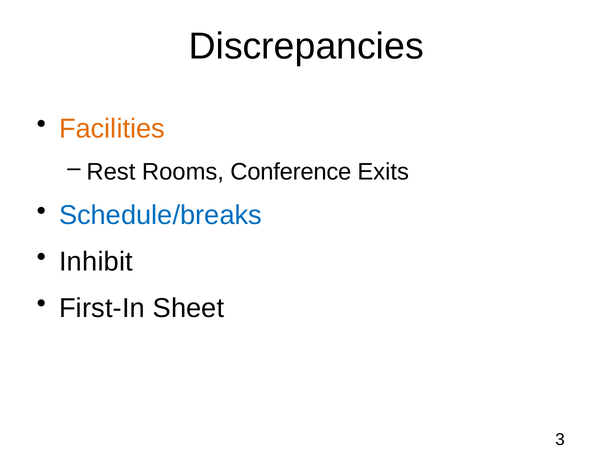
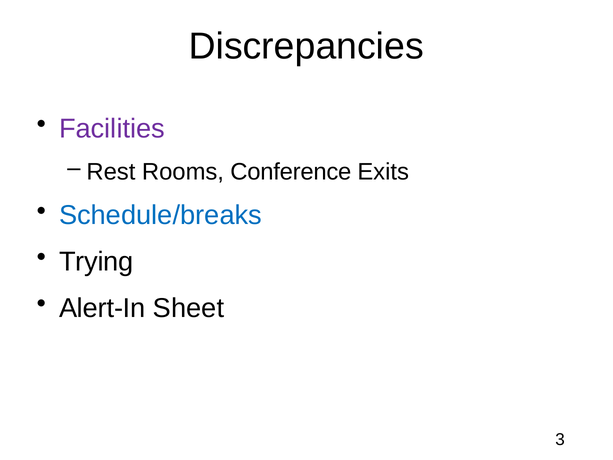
Facilities colour: orange -> purple (112, 128)
Inhibit: Inhibit -> Trying (96, 262)
First-In: First-In -> Alert-In (102, 308)
